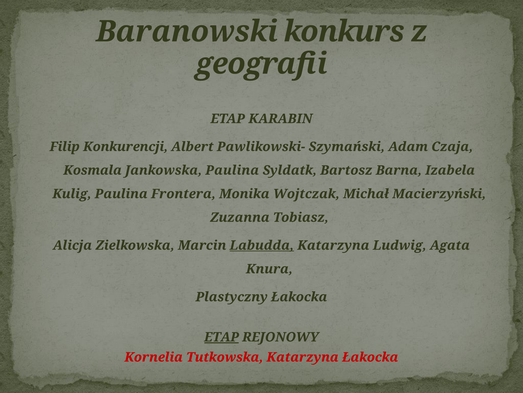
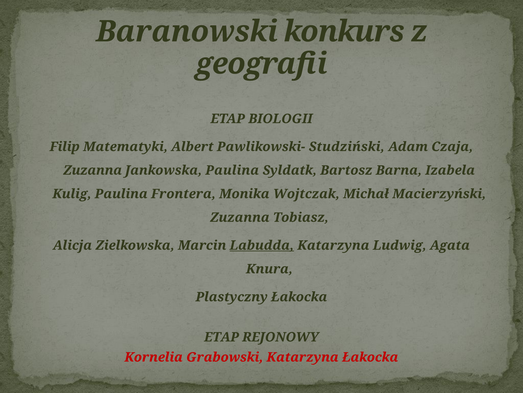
KARABIN: KARABIN -> BIOLOGII (280, 119)
Konkurencji: Konkurencji -> Matematyki (125, 146)
Szymański: Szymański -> Studziński (347, 146)
Kosmala: Kosmala -> Zuzanna (93, 170)
ETAP underline: present -> none (222, 337)
Tutkowska: Tutkowska -> Grabowski (225, 357)
